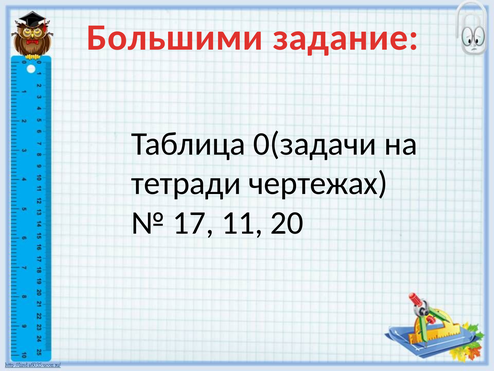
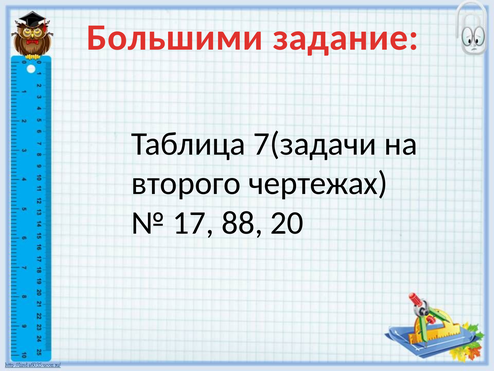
0(задачи: 0(задачи -> 7(задачи (315, 144)
тетради: тетради -> второго (186, 183)
11: 11 -> 88 (242, 223)
